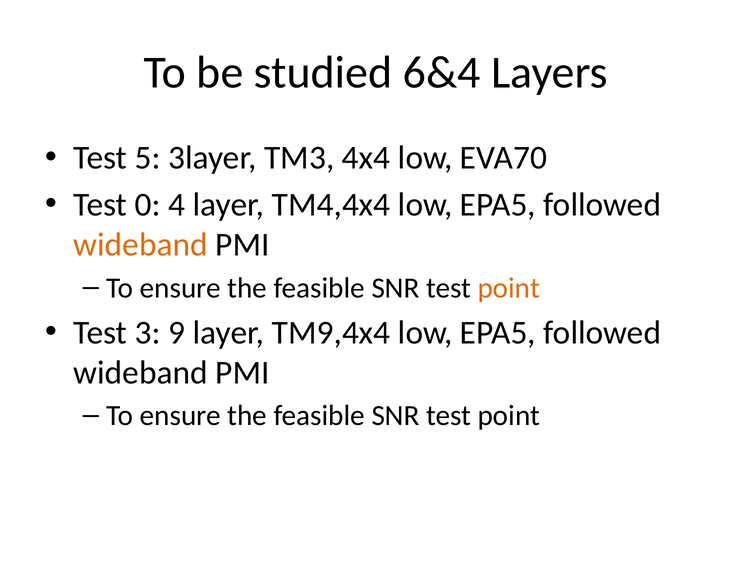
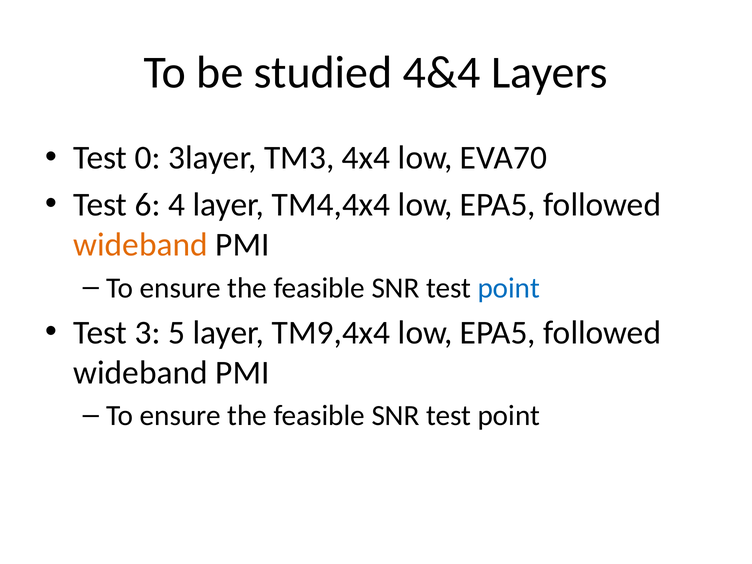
6&4: 6&4 -> 4&4 (442, 73)
5: 5 -> 0 (148, 158)
0: 0 -> 6 (148, 205)
point colour: orange -> blue (509, 288)
9: 9 -> 5 (177, 332)
